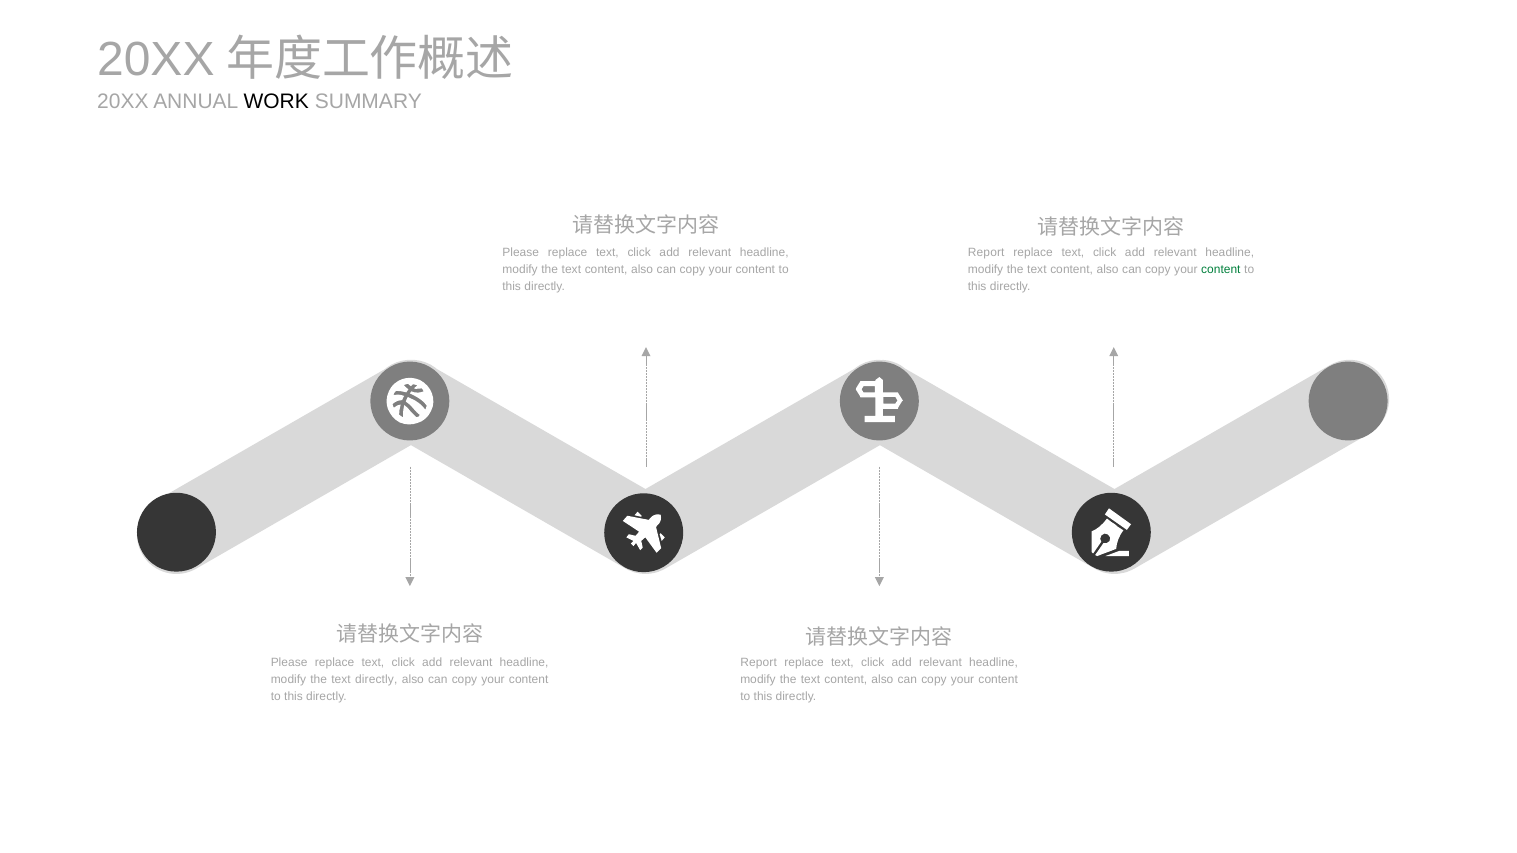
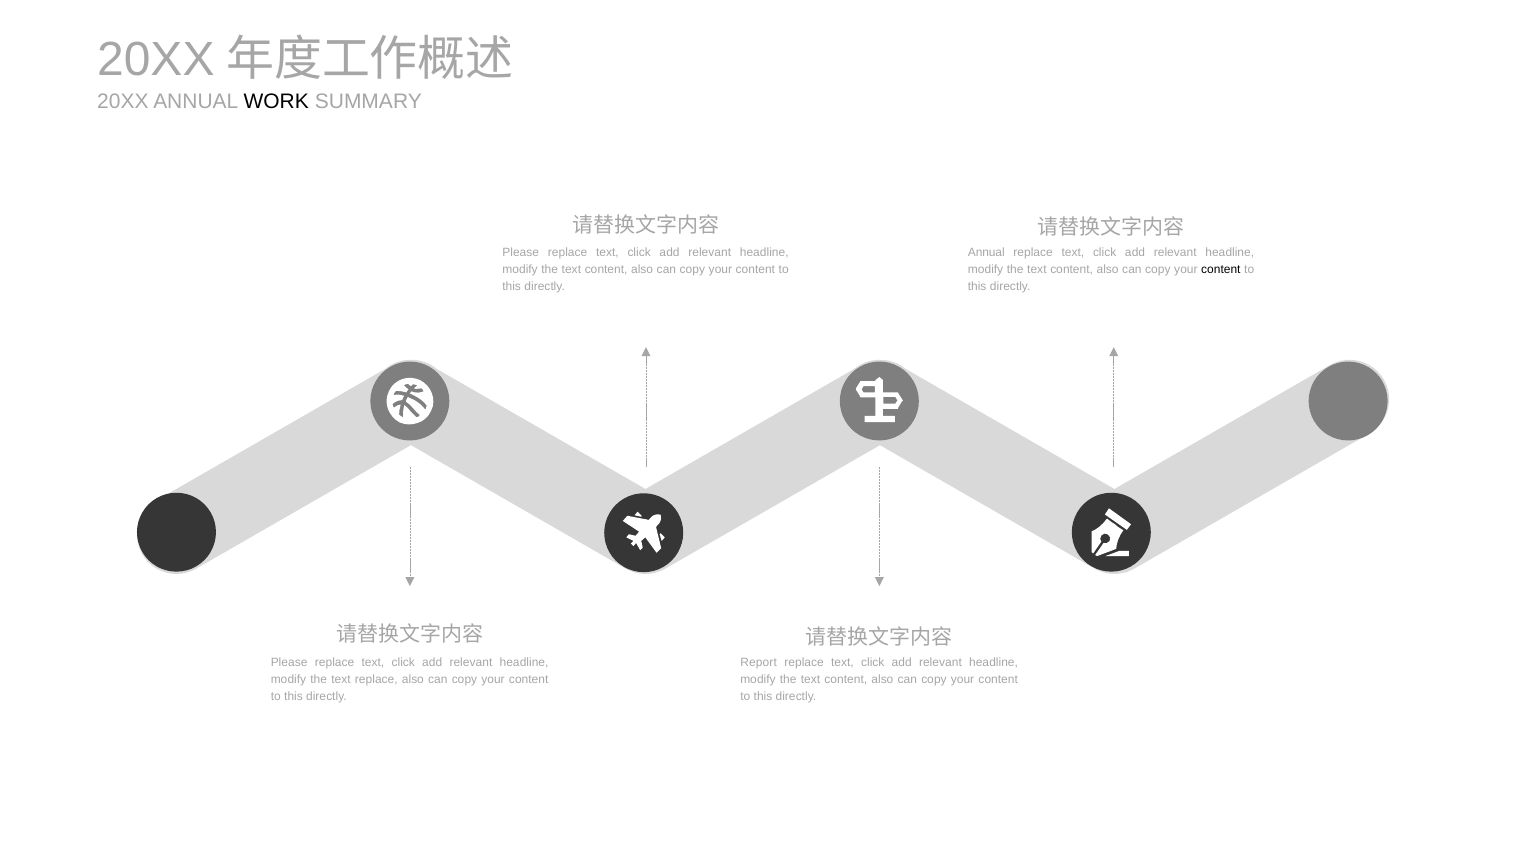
Report: Report -> Annual (986, 252)
content colour: green -> black (1221, 270)
text directly: directly -> replace (376, 680)
